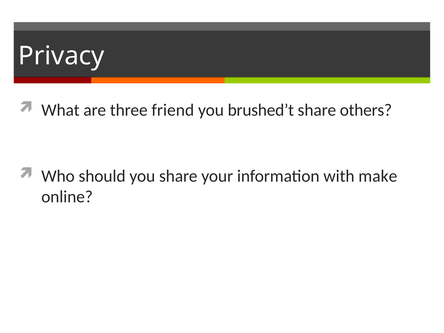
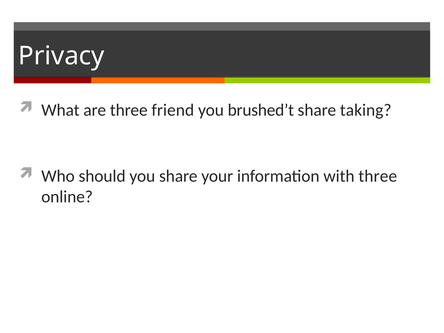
others: others -> taking (366, 110)
with make: make -> three (378, 176)
